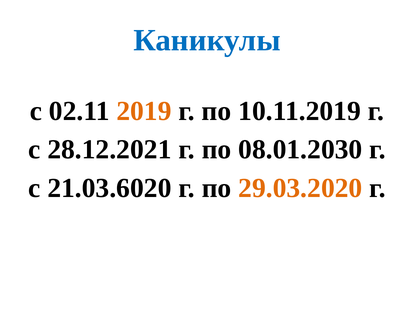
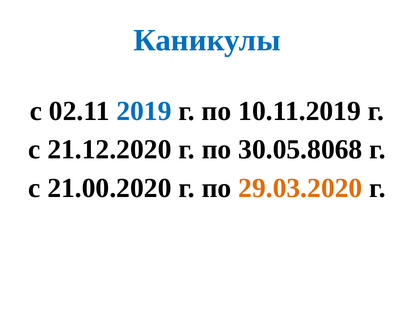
2019 colour: orange -> blue (144, 111)
28.12.2021: 28.12.2021 -> 21.12.2020 (109, 150)
08.01.2030: 08.01.2030 -> 30.05.8068 (300, 150)
21.03.6020: 21.03.6020 -> 21.00.2020 (109, 188)
